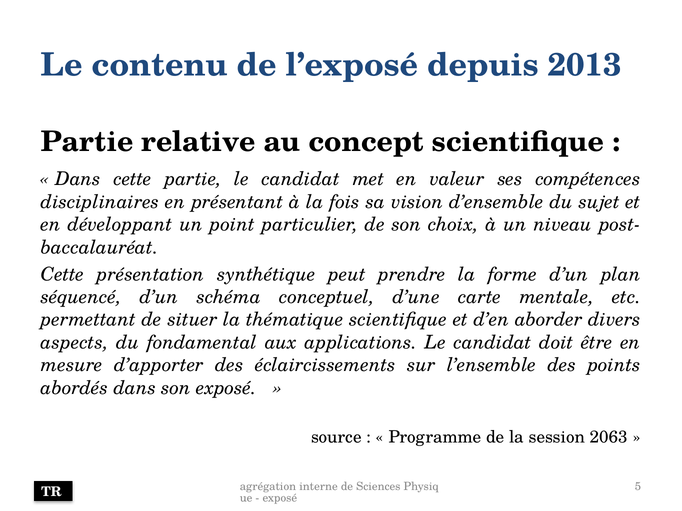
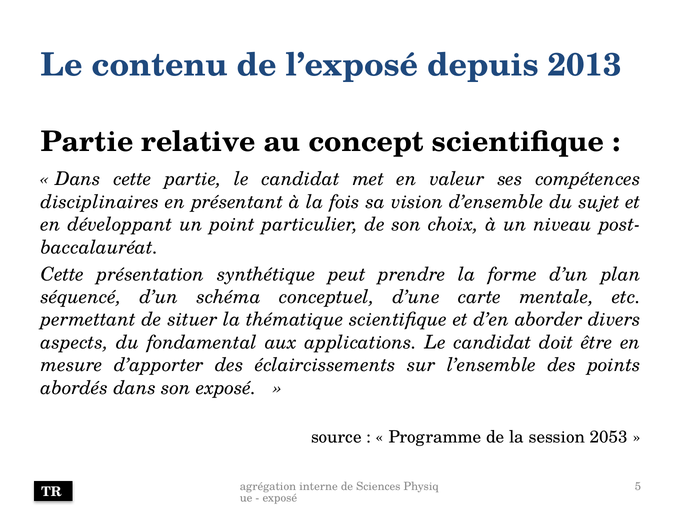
2063: 2063 -> 2053 (609, 437)
